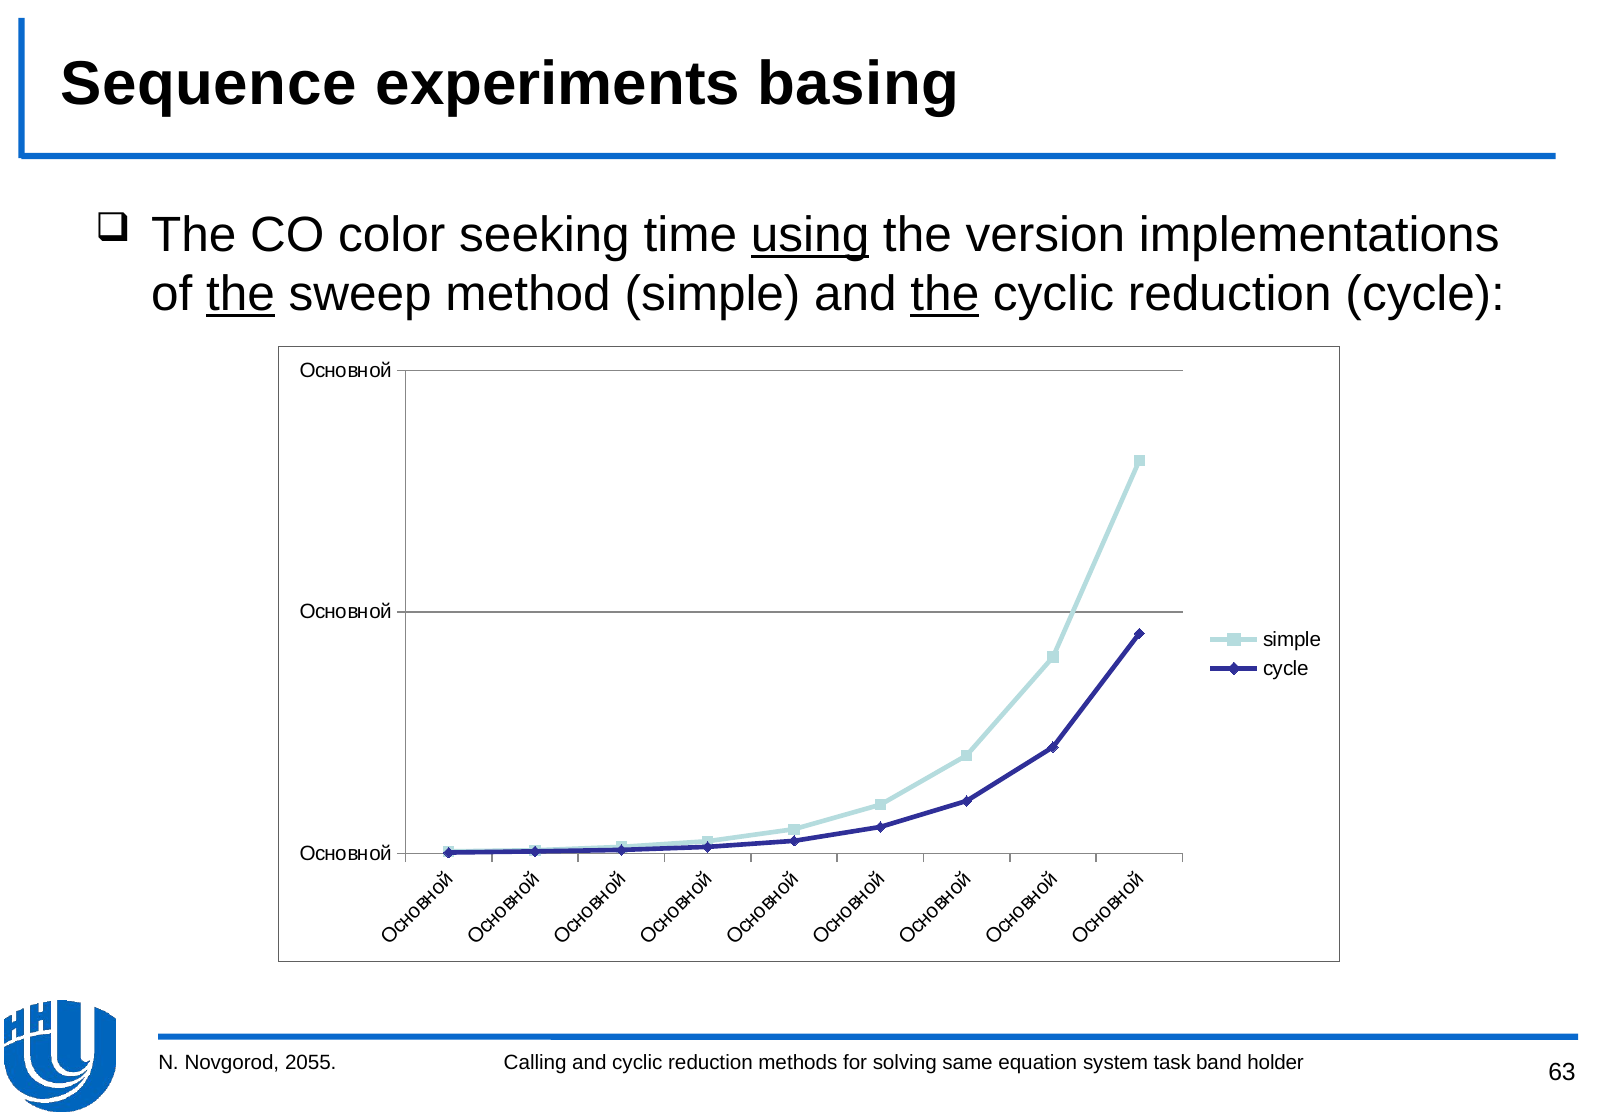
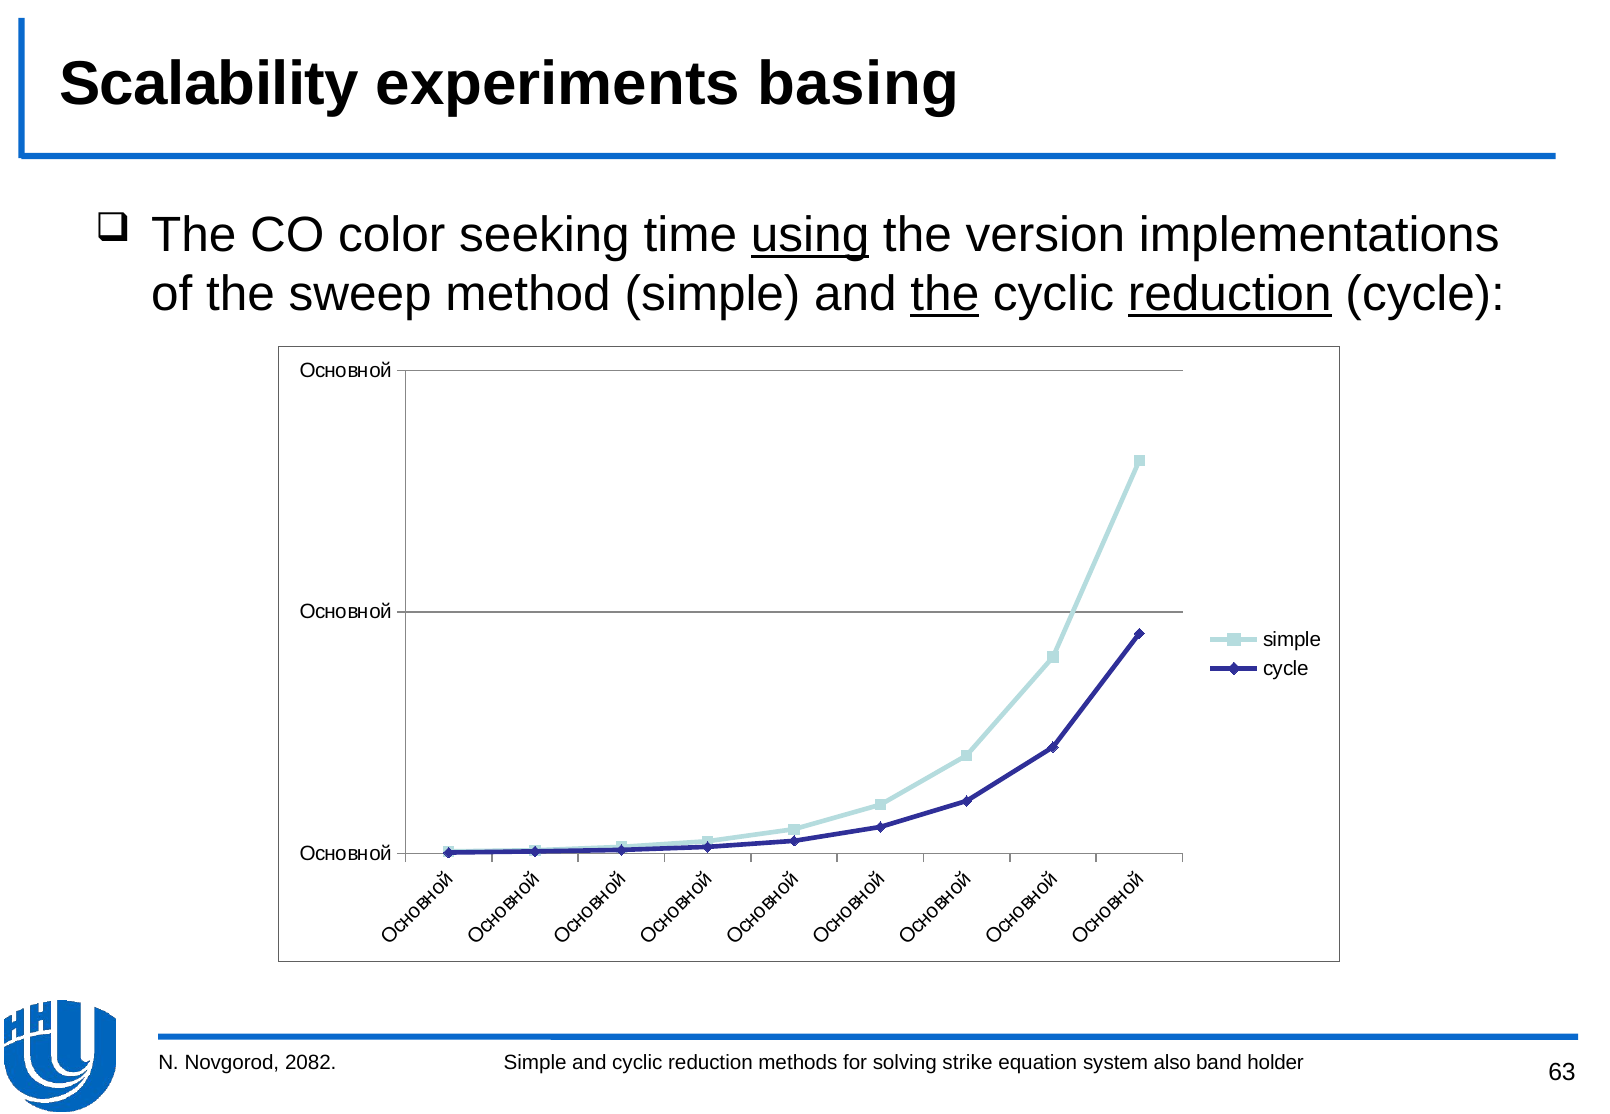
Sequence: Sequence -> Scalability (209, 84)
the underline: present -> none (241, 295)
reduction underline: none -> present (1230, 295)
2055: 2055 -> 2082 (311, 1063)
Calling: Calling -> Simple (535, 1063)
same: same -> strike (967, 1063)
task: task -> also (1172, 1063)
